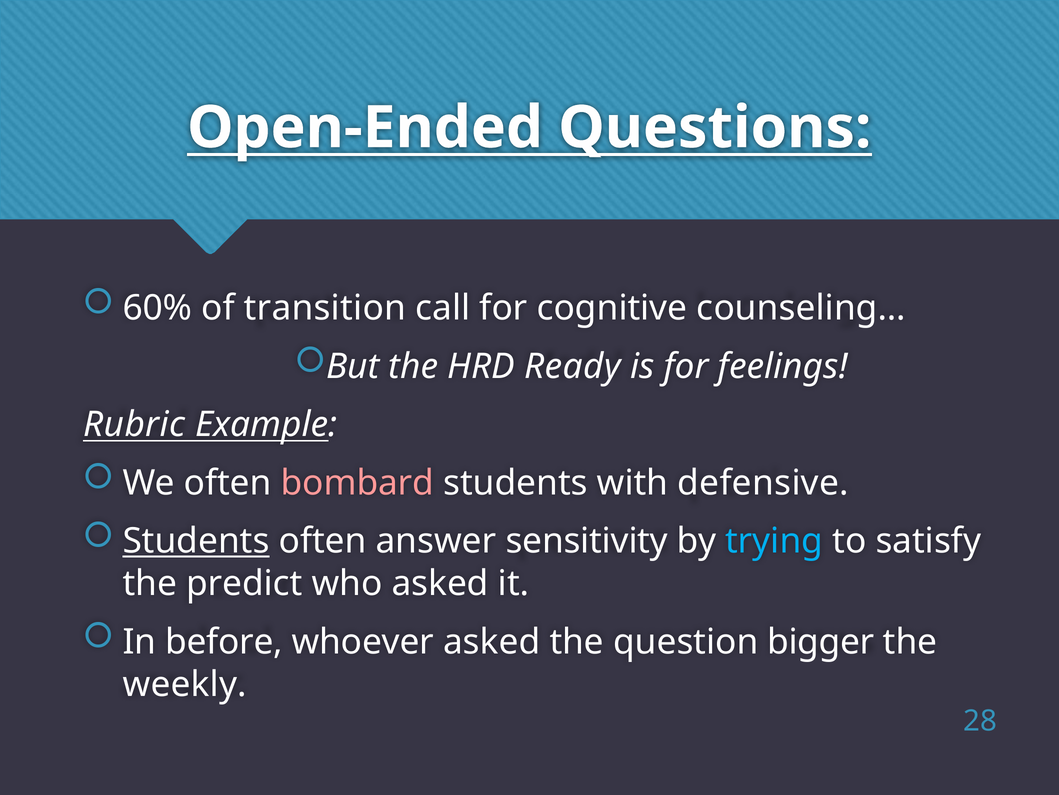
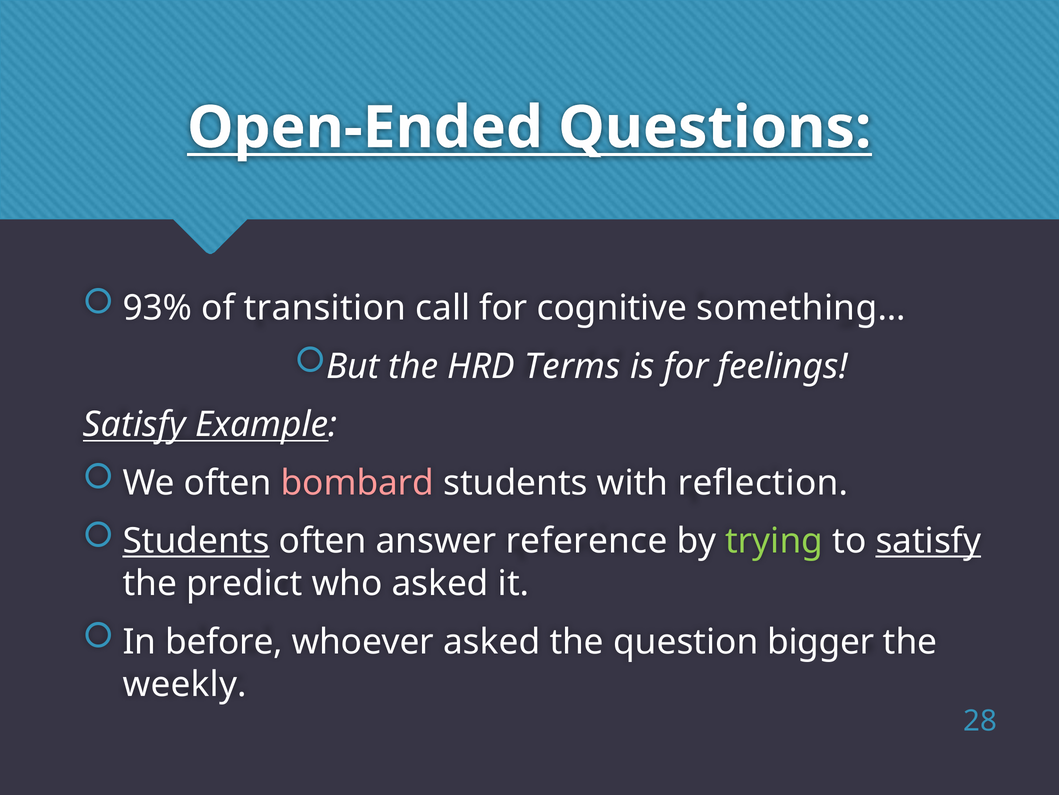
60%: 60% -> 93% (157, 308)
counseling…: counseling… -> something… (801, 308)
Ready: Ready -> Terms (572, 366)
Rubric: Rubric -> Satisfy (134, 424)
defensive: defensive -> reflection (763, 483)
sensitivity: sensitivity -> reference (587, 541)
trying colour: light blue -> light green (774, 541)
satisfy underline: none -> present (928, 541)
